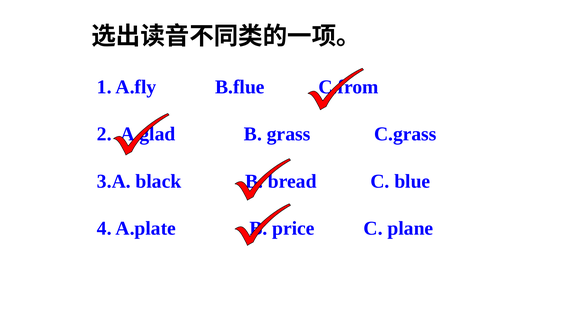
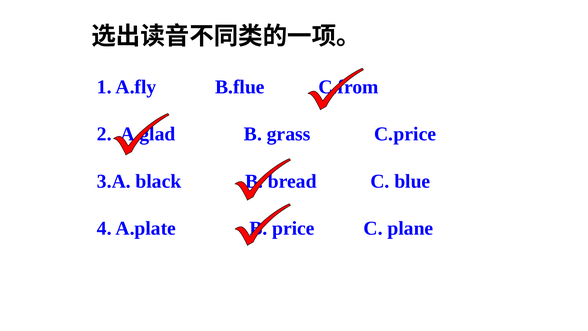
C.grass: C.grass -> C.price (405, 134)
